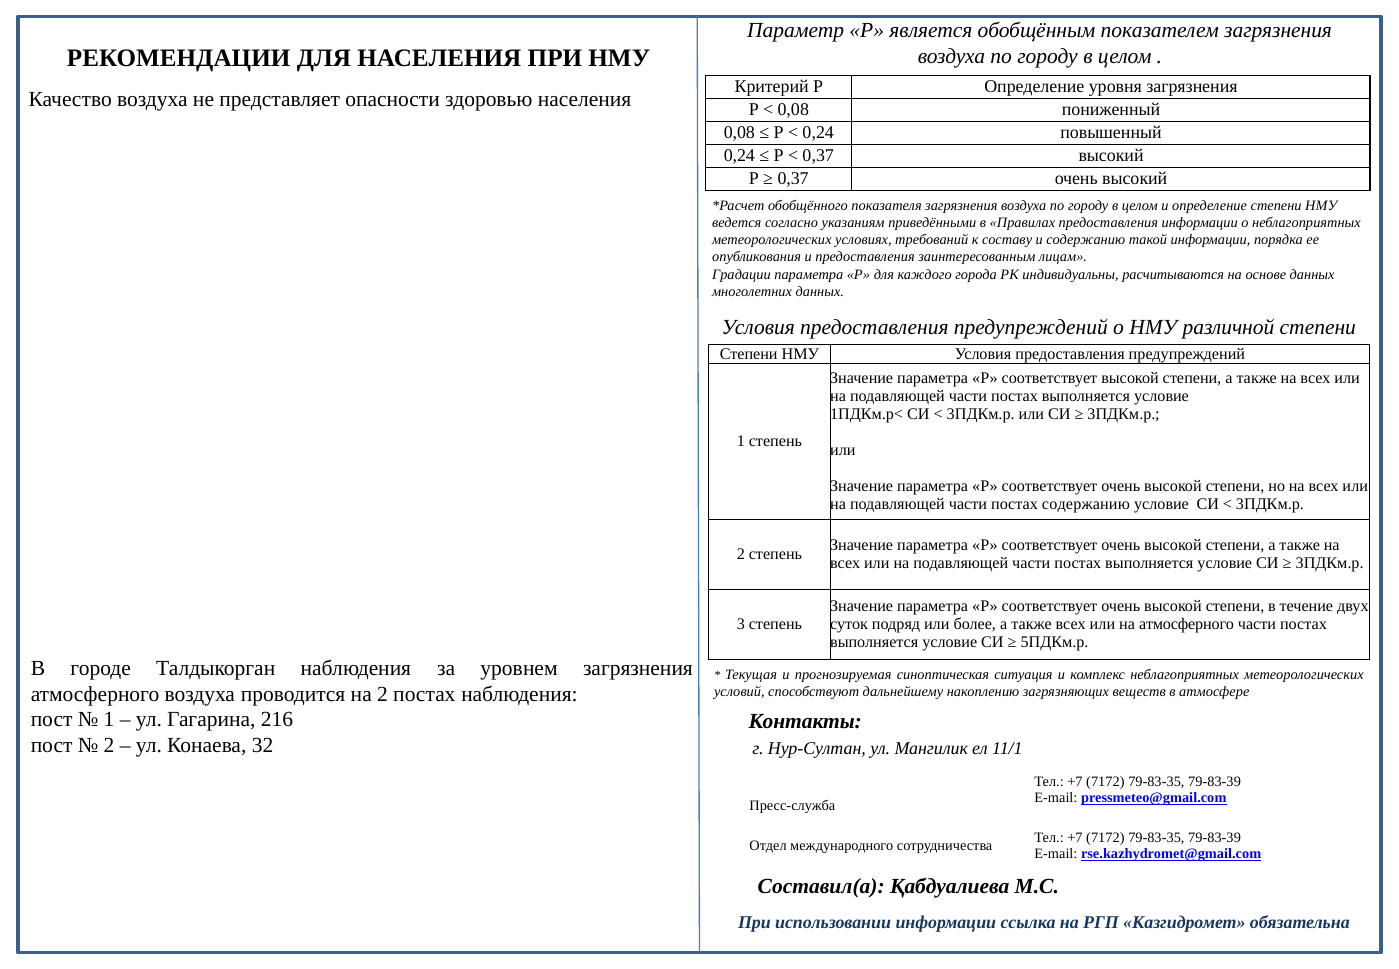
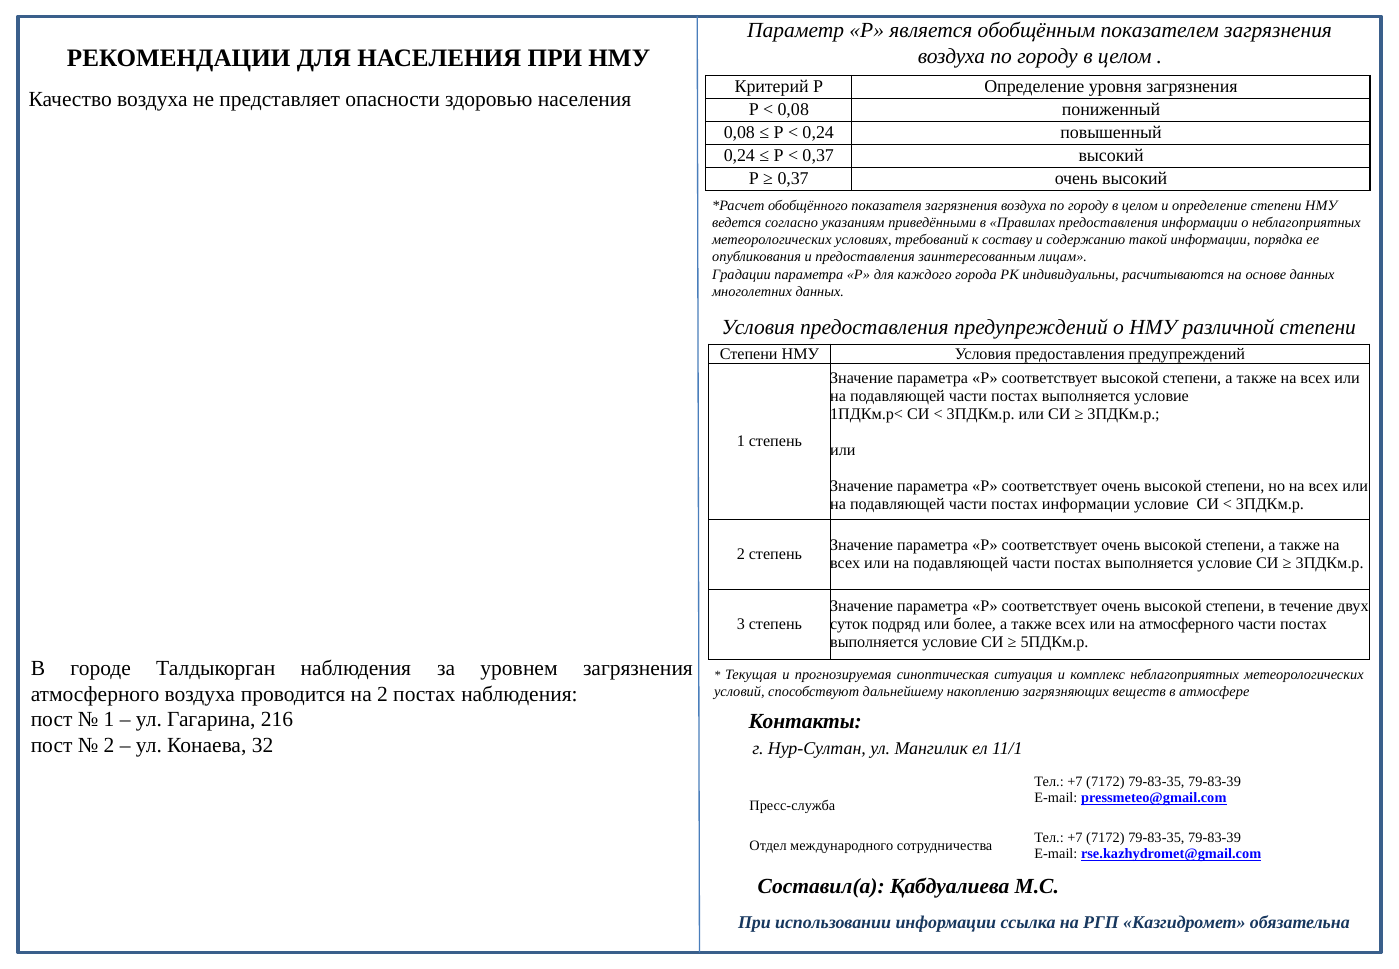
постах содержанию: содержанию -> информации (1086, 504)
